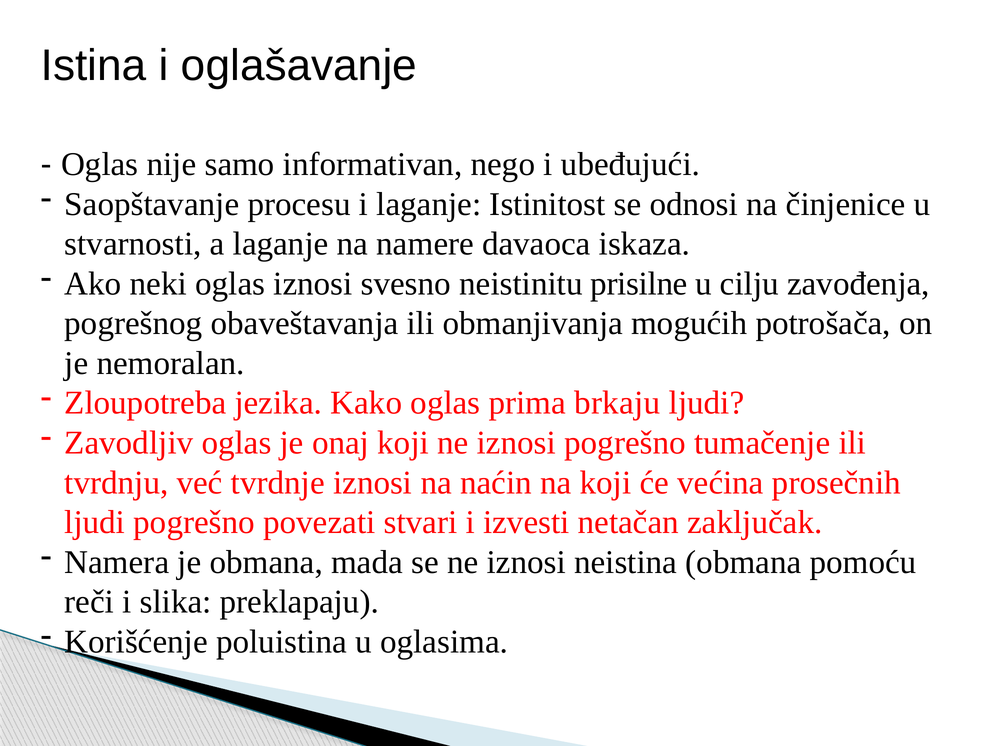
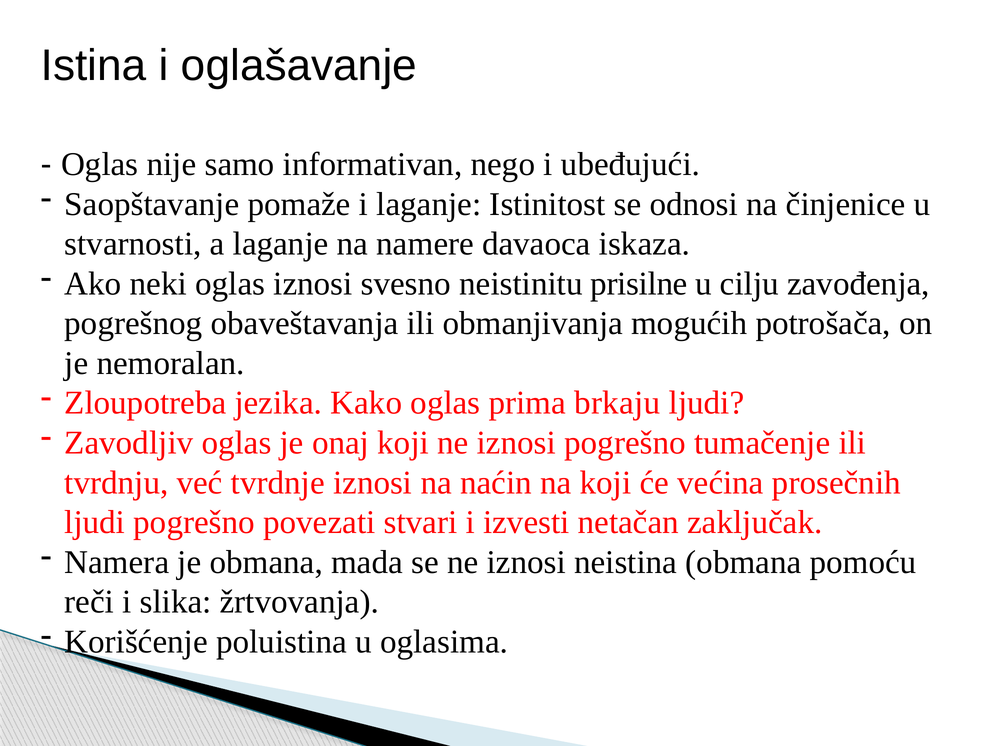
procesu: procesu -> pomaže (299, 204)
preklapaju: preklapaju -> žrtvovanja (299, 602)
